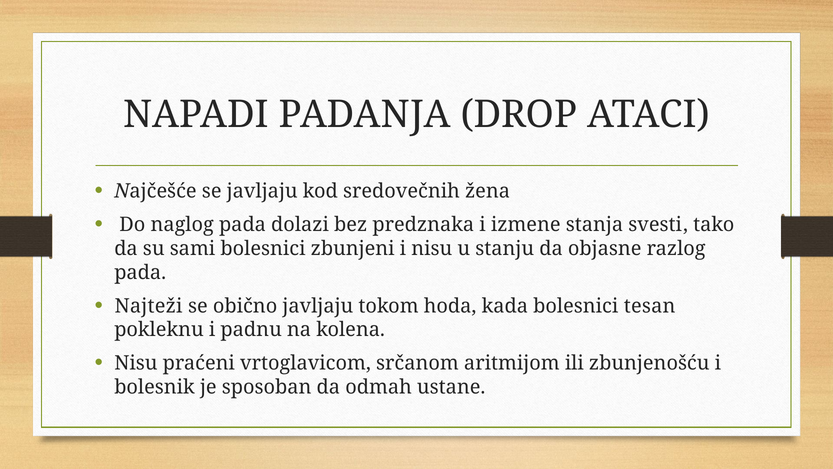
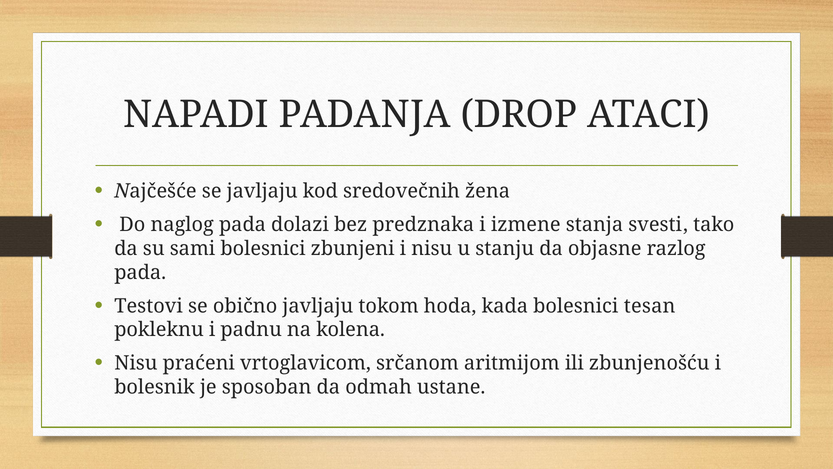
Najteži: Najteži -> Testovi (149, 306)
